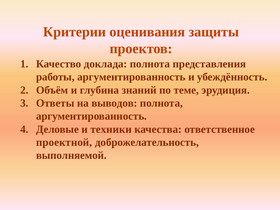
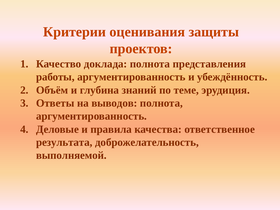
техники: техники -> правила (111, 129)
проектной: проектной -> результата (64, 142)
